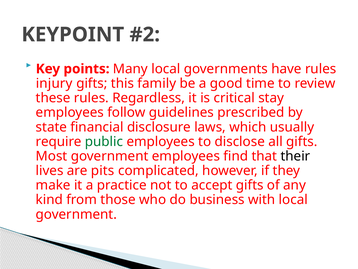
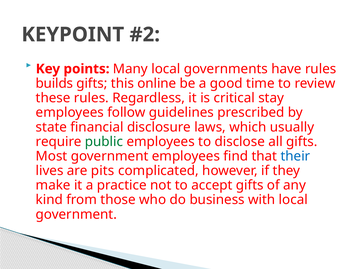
injury: injury -> builds (54, 83)
family: family -> online (157, 83)
their colour: black -> blue (295, 156)
